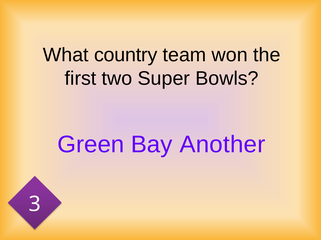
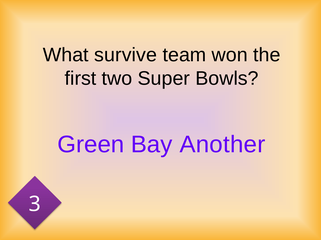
country: country -> survive (126, 55)
